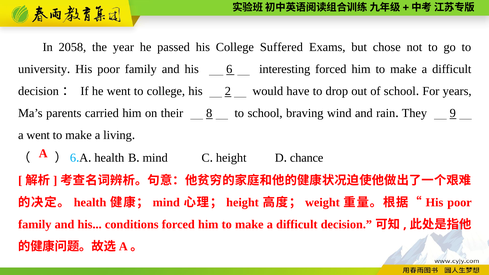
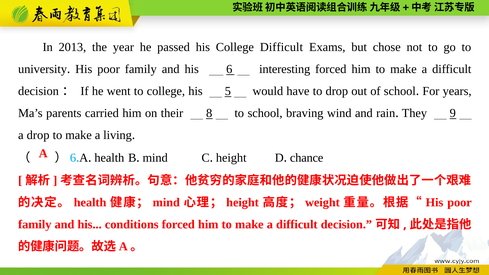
2058: 2058 -> 2013 (72, 47)
College Suffered: Suffered -> Difficult (281, 47)
2: 2 -> 5 (228, 91)
a went: went -> drop (38, 135)
